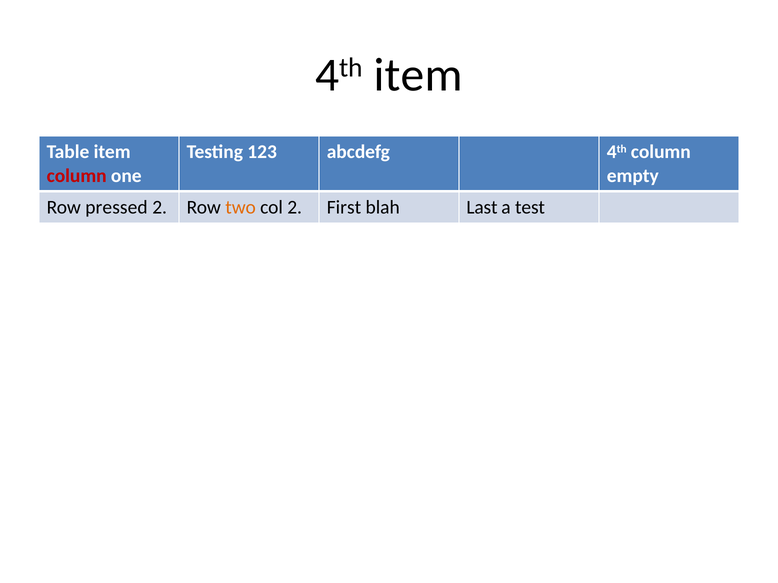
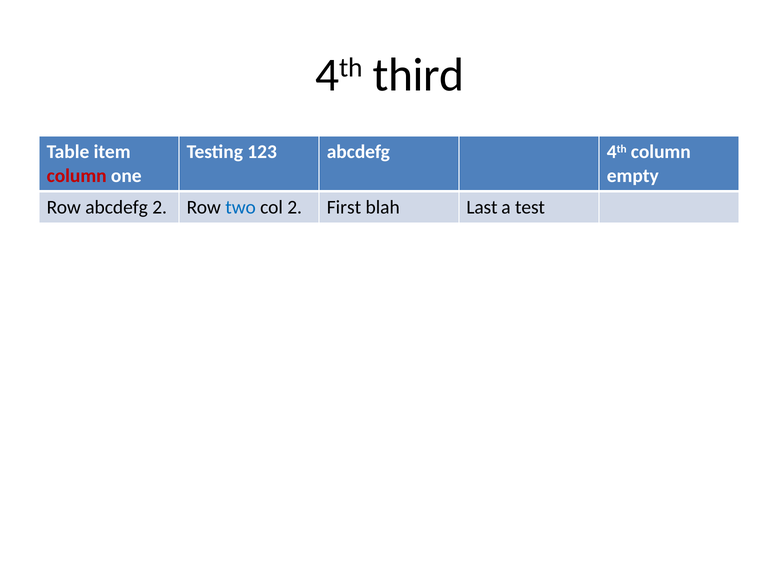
4th item: item -> third (418, 75)
Row pressed: pressed -> abcdefg (117, 207)
two colour: orange -> blue (241, 207)
